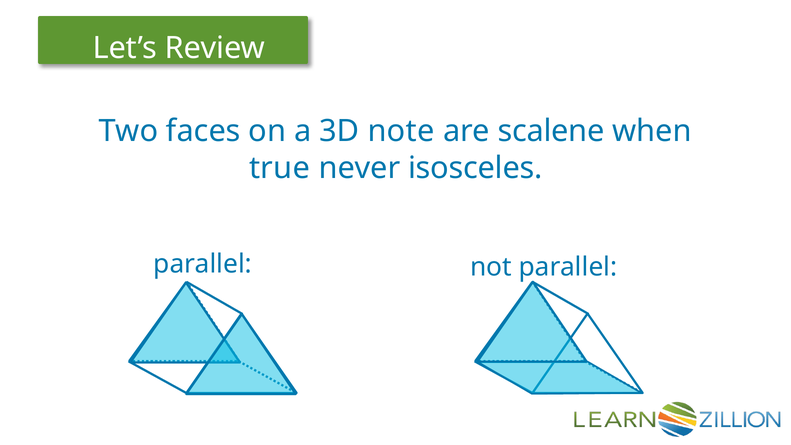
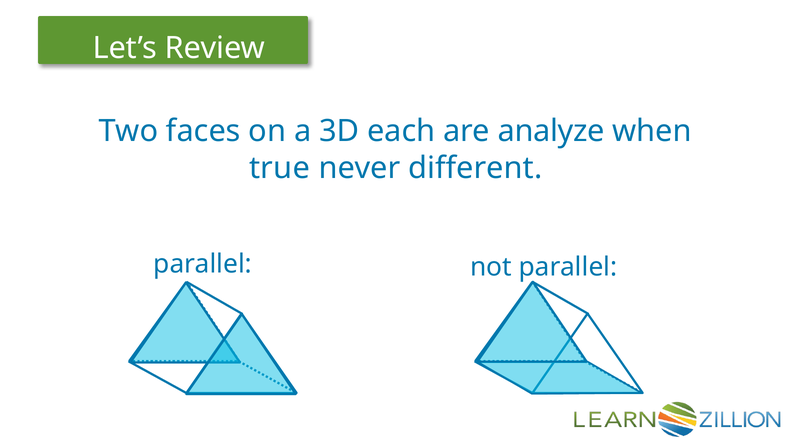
note: note -> each (401, 131)
scalene: scalene -> analyze (551, 131)
isosceles: isosceles -> different (475, 168)
